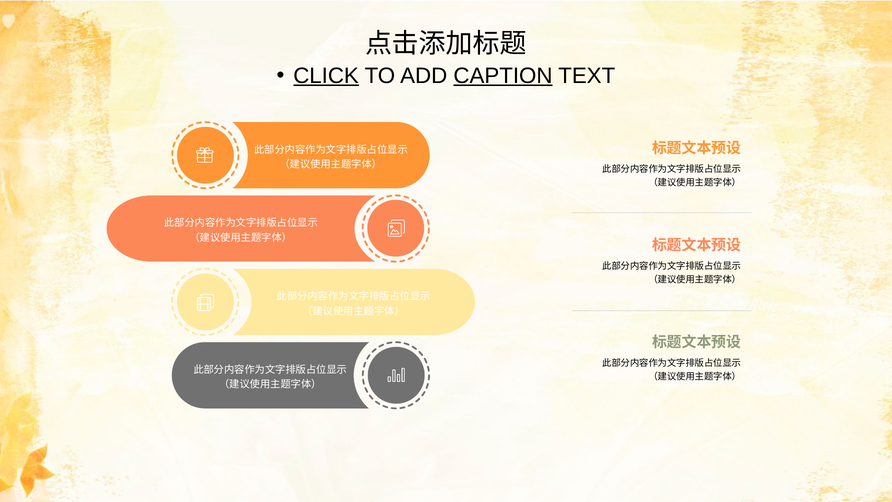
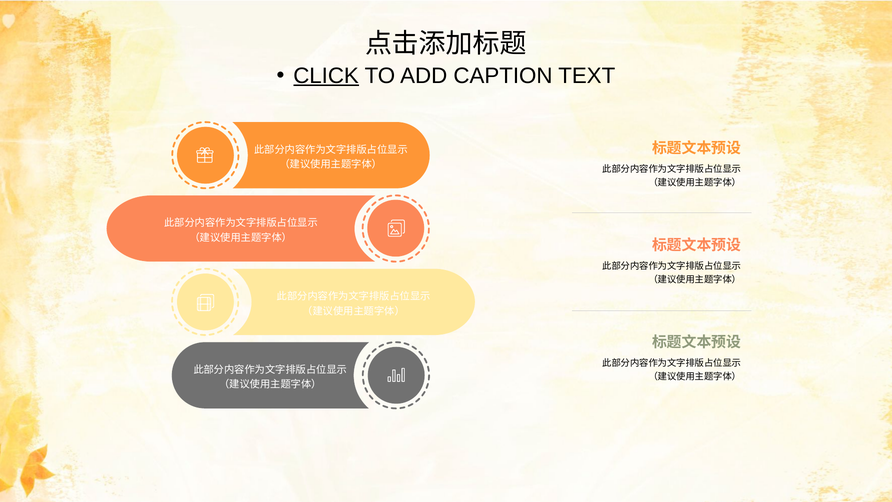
CAPTION underline: present -> none (503, 76)
